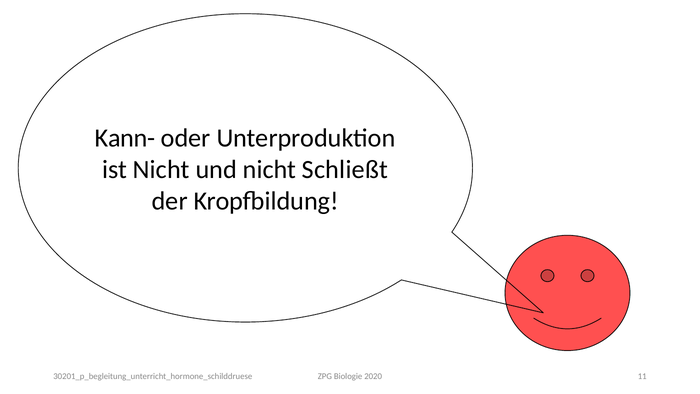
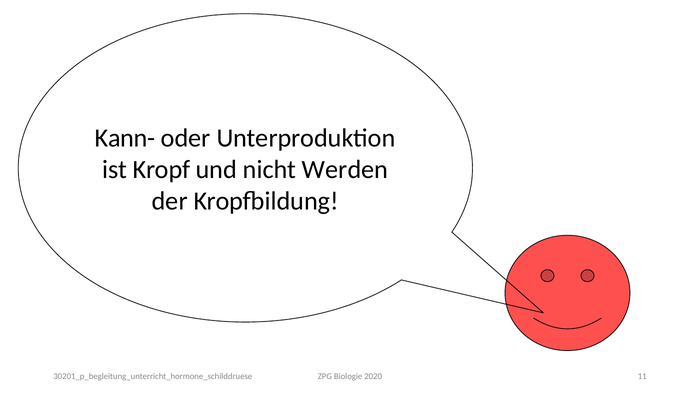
ist Nicht: Nicht -> Kropf (161, 170)
Schließt: Schließt -> Werden (345, 170)
